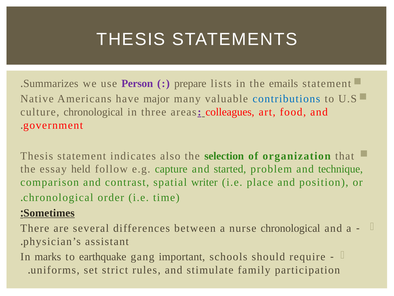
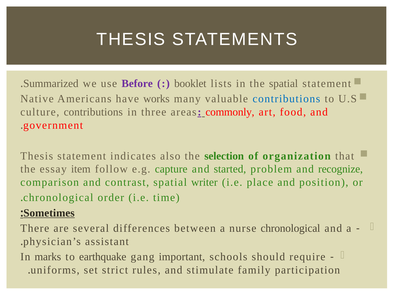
Summarizes: Summarizes -> Summarized (51, 83)
Person: Person -> Before (137, 83)
prepare: prepare -> booklet (190, 83)
the emails: emails -> spatial (283, 83)
major: major -> works (156, 99)
culture chronological: chronological -> contributions (93, 112)
colleagues: colleagues -> commonly (230, 112)
held: held -> item (81, 169)
technique: technique -> recognize (341, 169)
